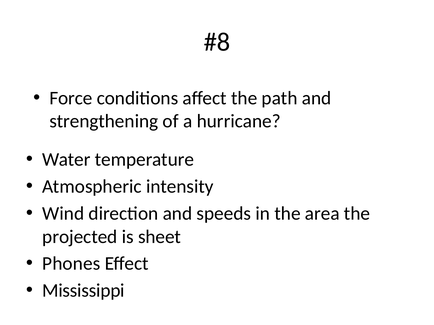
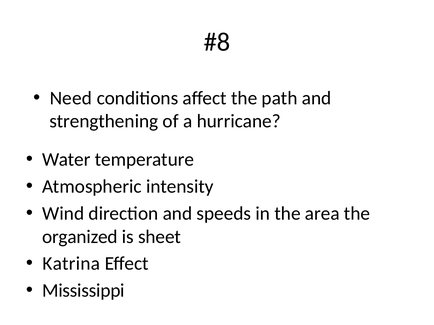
Force: Force -> Need (71, 98)
projected: projected -> organized (80, 237)
Phones: Phones -> Katrina (71, 264)
